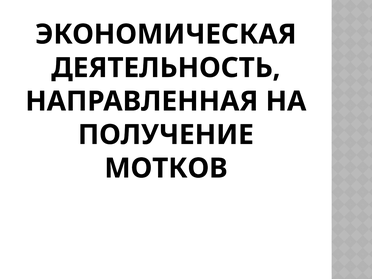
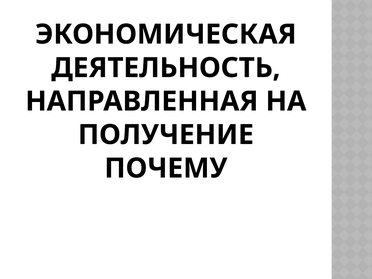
МОТКОВ: МОТКОВ -> ПОЧЕМУ (166, 168)
